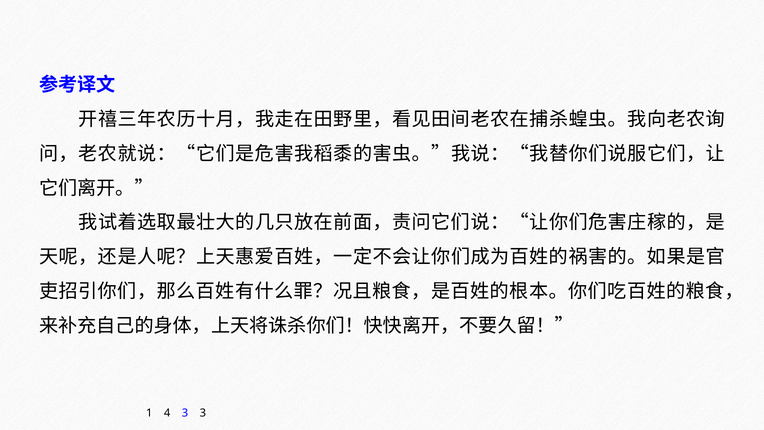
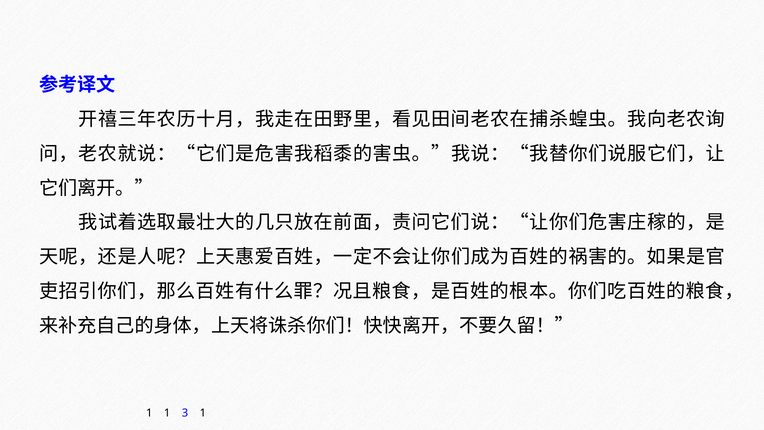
1 4: 4 -> 1 (167, 413)
3 3: 3 -> 1 (203, 413)
